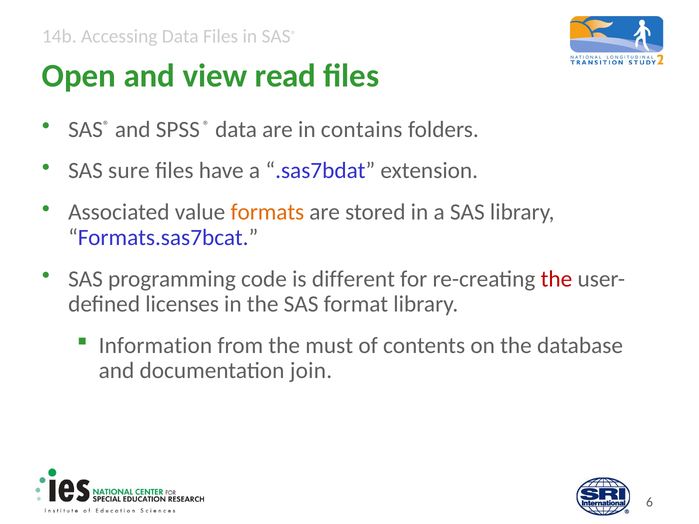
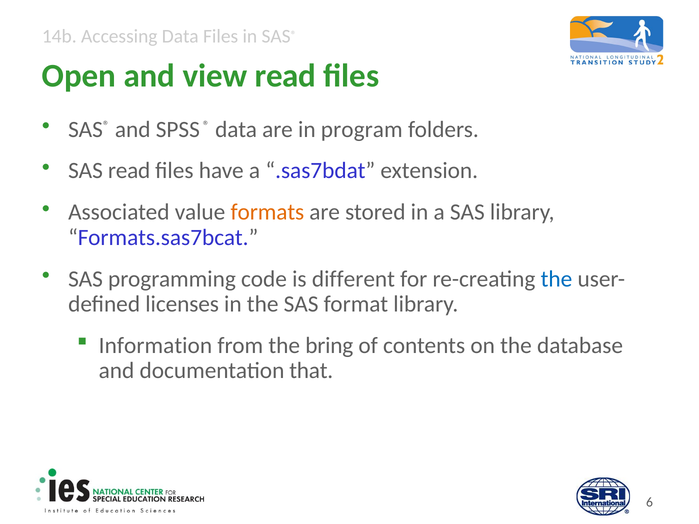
contains: contains -> program (362, 129)
SAS sure: sure -> read (129, 171)
the colour: red -> blue (556, 279)
must: must -> bring (329, 346)
join: join -> that (311, 371)
